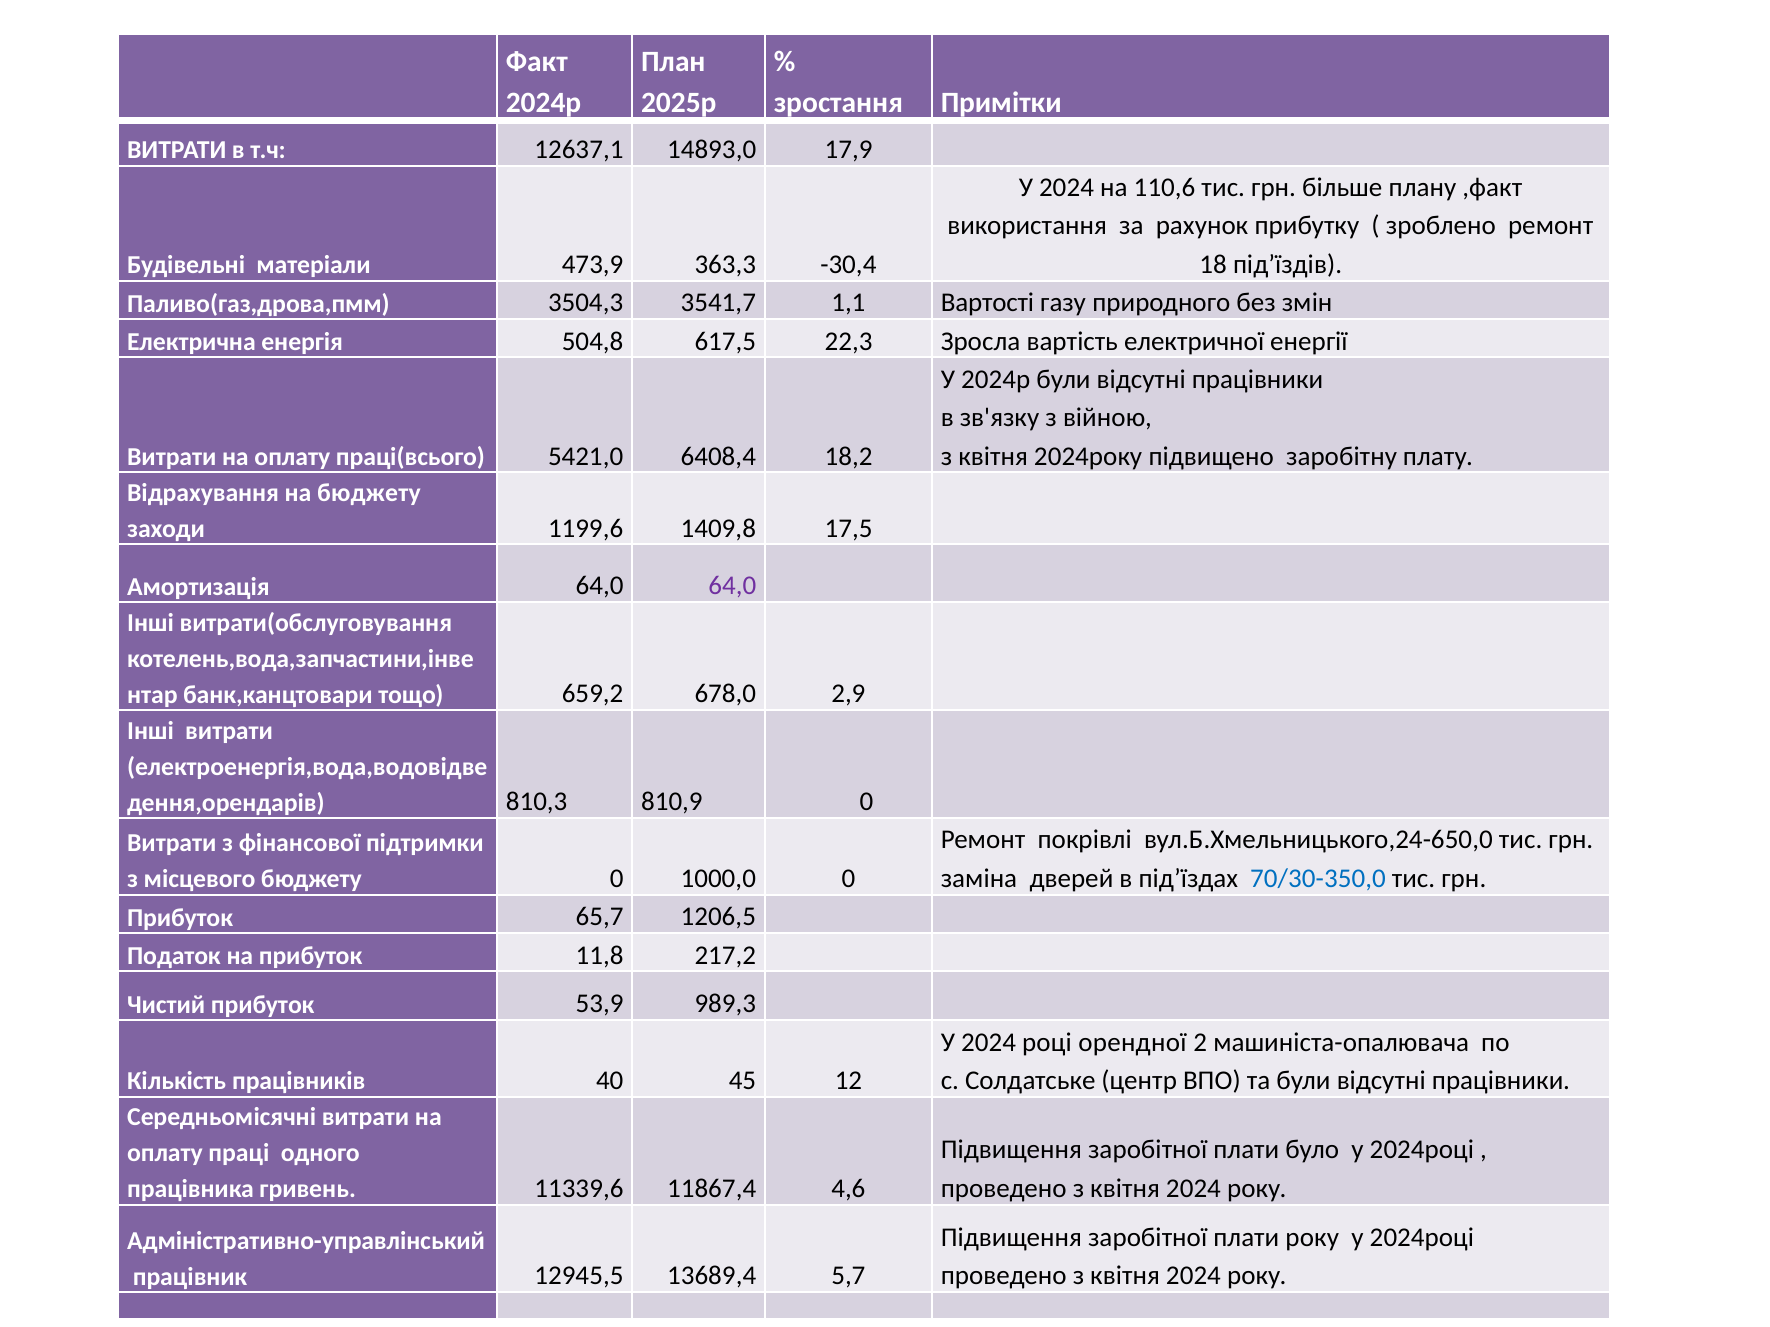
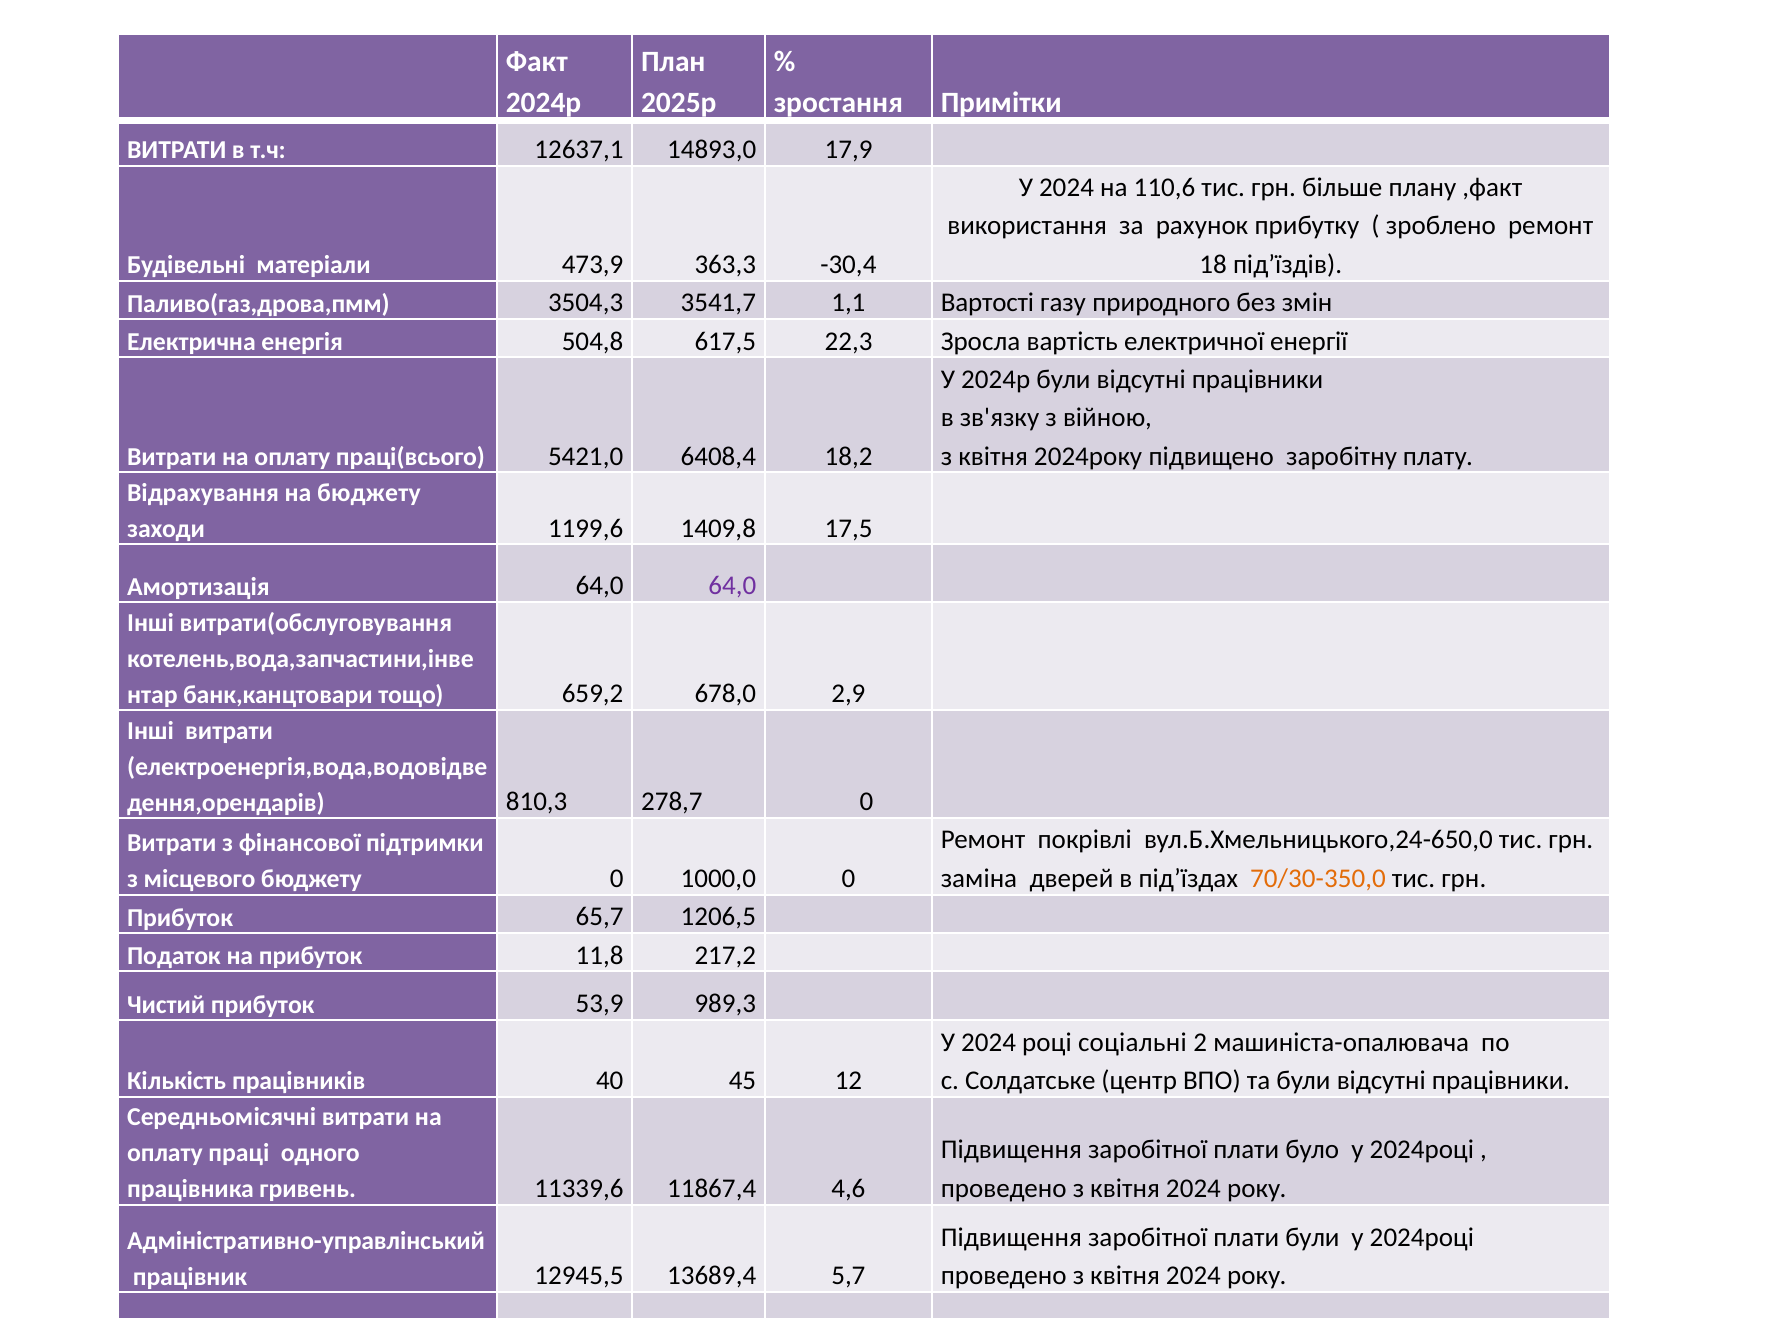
810,9: 810,9 -> 278,7 (672, 802)
70/30-350,0 colour: blue -> orange (1318, 879)
орендної: орендної -> соціальні (1132, 1043)
плати року: року -> були (1312, 1238)
